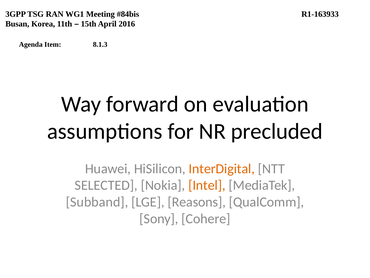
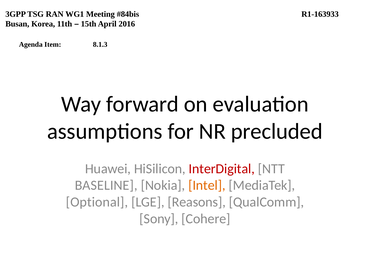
InterDigital colour: orange -> red (222, 168)
SELECTED: SELECTED -> BASELINE (106, 185)
Subband: Subband -> Optional (97, 202)
